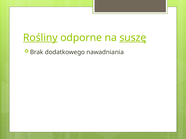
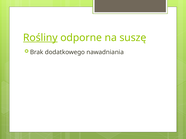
suszę underline: present -> none (133, 38)
